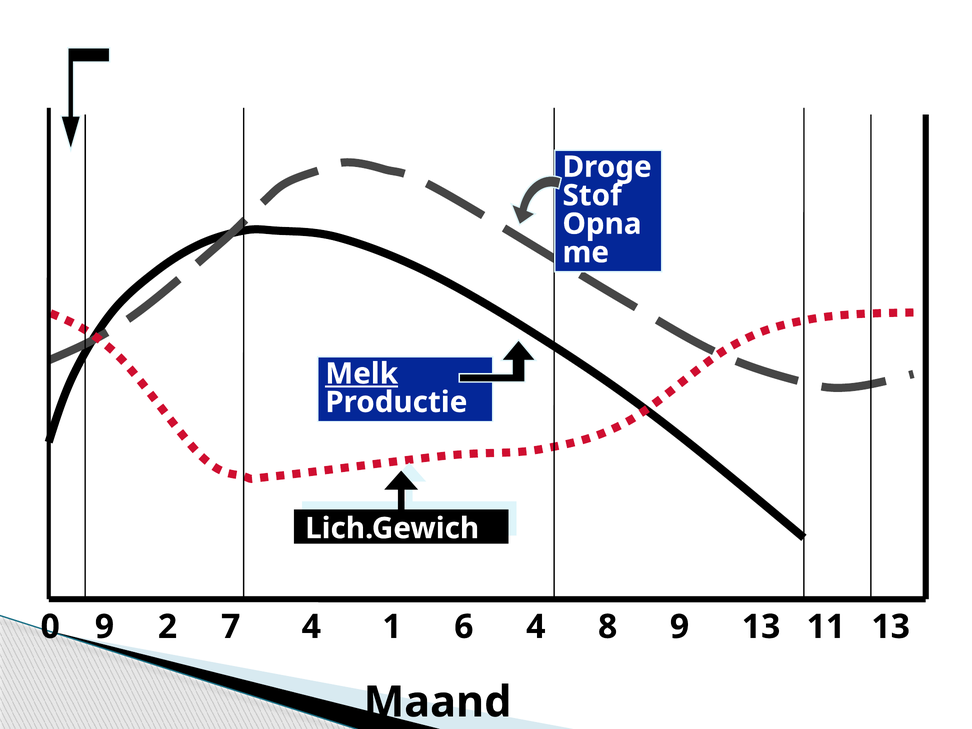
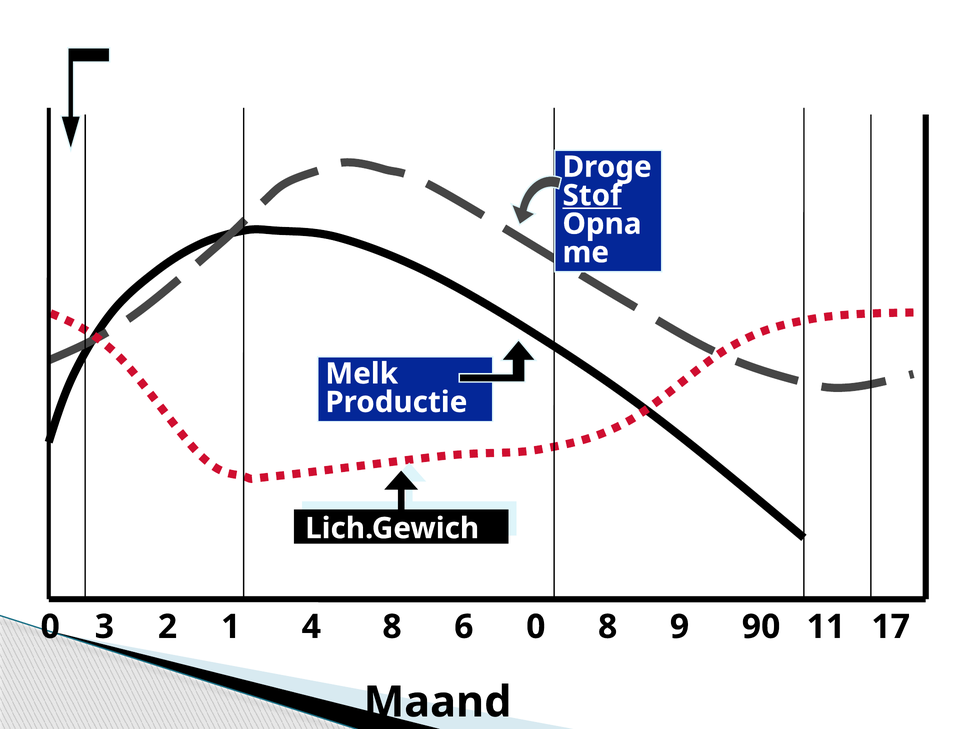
Stof underline: none -> present (592, 196)
Melk underline: present -> none (362, 374)
0 9: 9 -> 3 (104, 627)
2 7: 7 -> 1 (231, 627)
4 1: 1 -> 8 (392, 627)
6 4: 4 -> 0 (536, 627)
9 13: 13 -> 90 (761, 627)
11 13: 13 -> 17 (891, 627)
